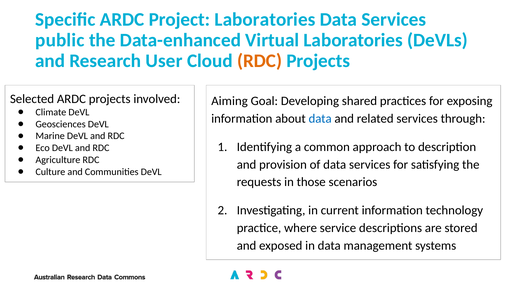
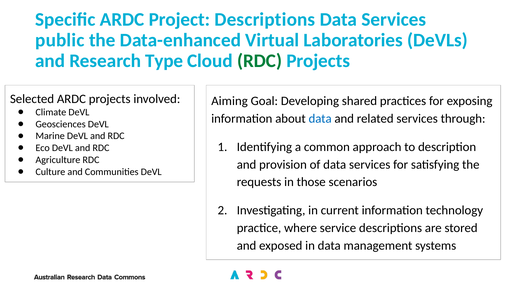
Project Laboratories: Laboratories -> Descriptions (265, 20)
User: User -> Type (164, 61)
RDC colour: orange -> green (260, 61)
